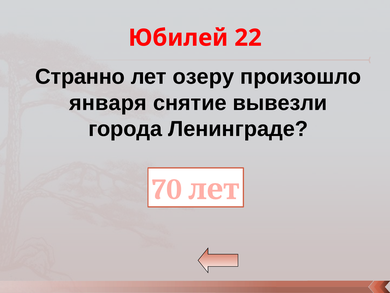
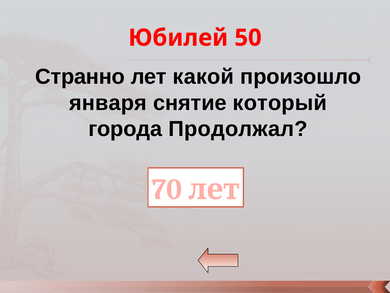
22: 22 -> 50 (248, 38)
озеру: озеру -> какой (203, 77)
вывезли: вывезли -> который (280, 103)
Ленинграде: Ленинграде -> Продолжал (238, 129)
